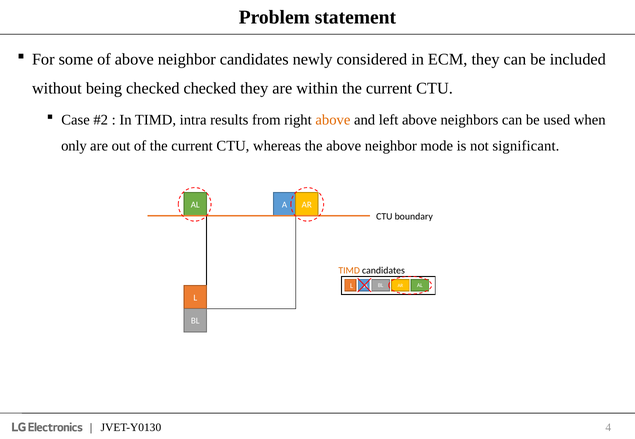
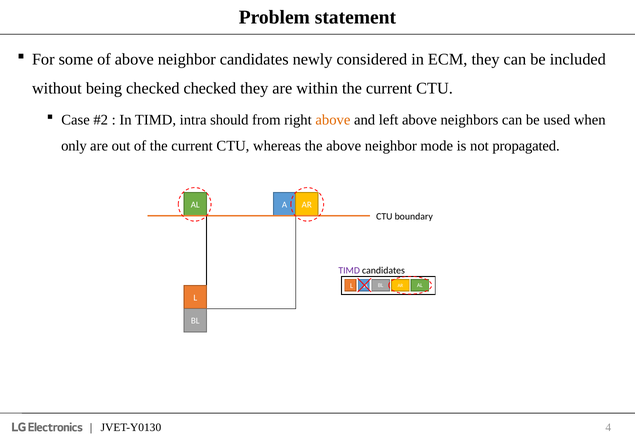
results: results -> should (229, 120)
significant: significant -> propagated (526, 146)
TIMD colour: orange -> purple (349, 271)
